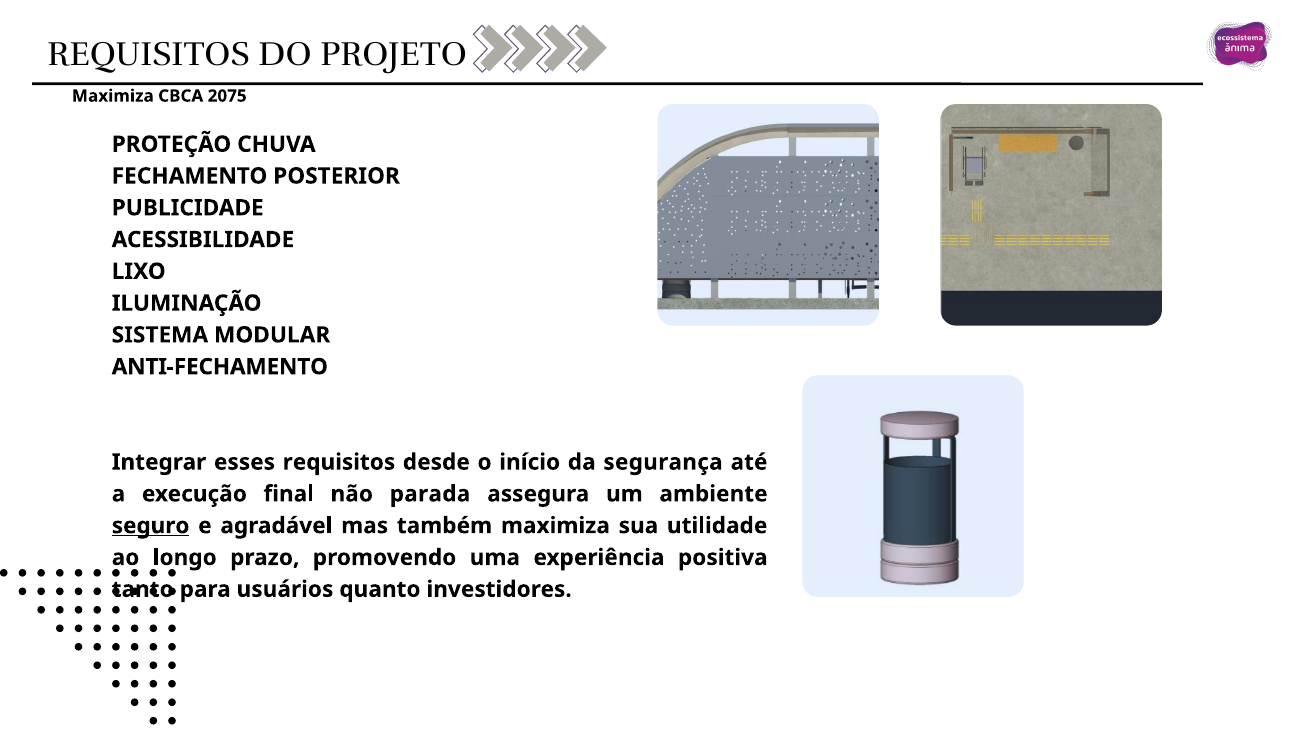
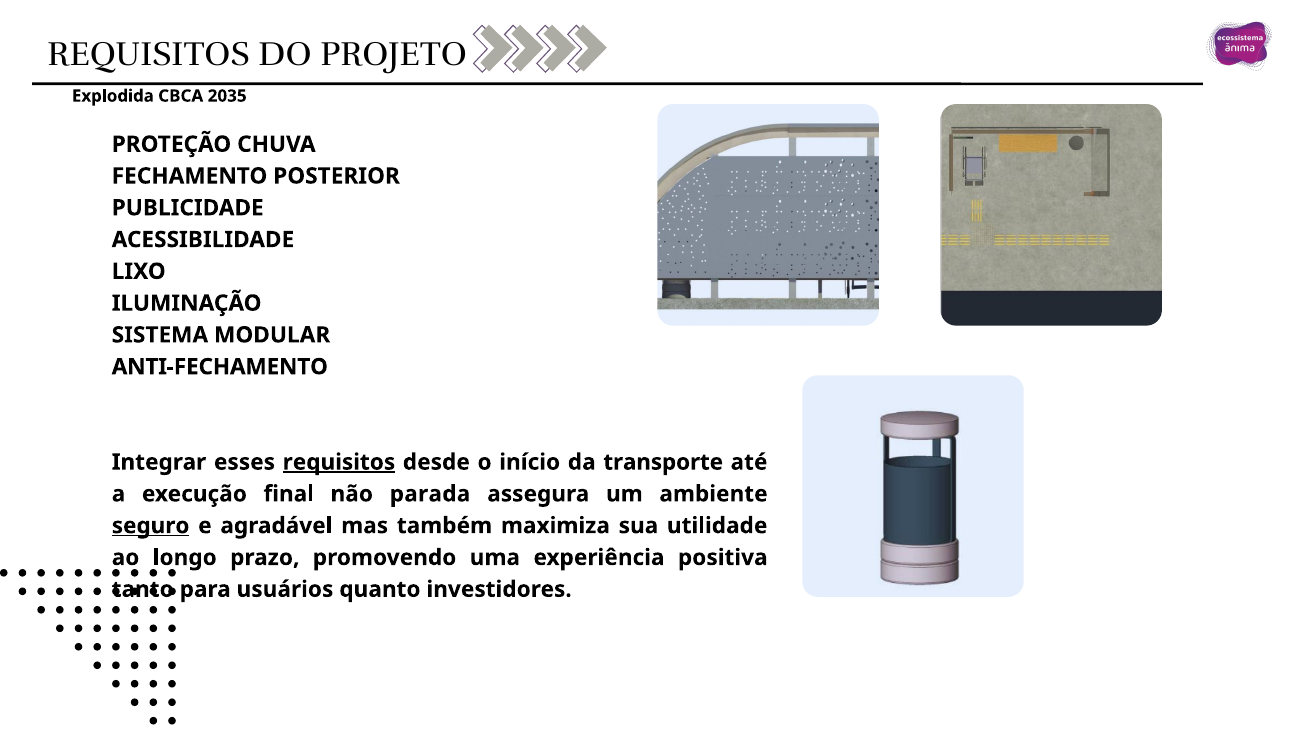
Maximiza: Maximiza -> Explodida (113, 96)
2075: 2075 -> 2035 (227, 96)
requisitos underline: none -> present (339, 462)
segurança: segurança -> transporte (663, 462)
